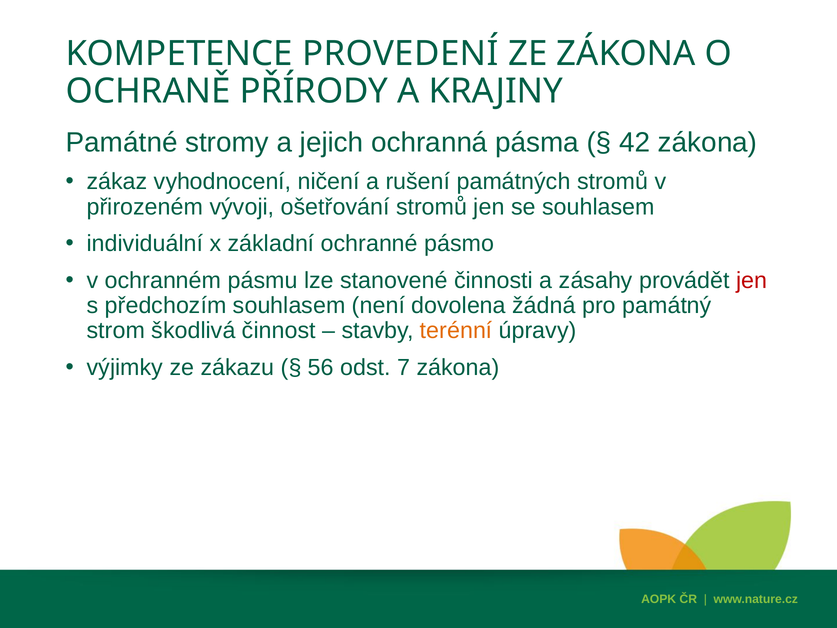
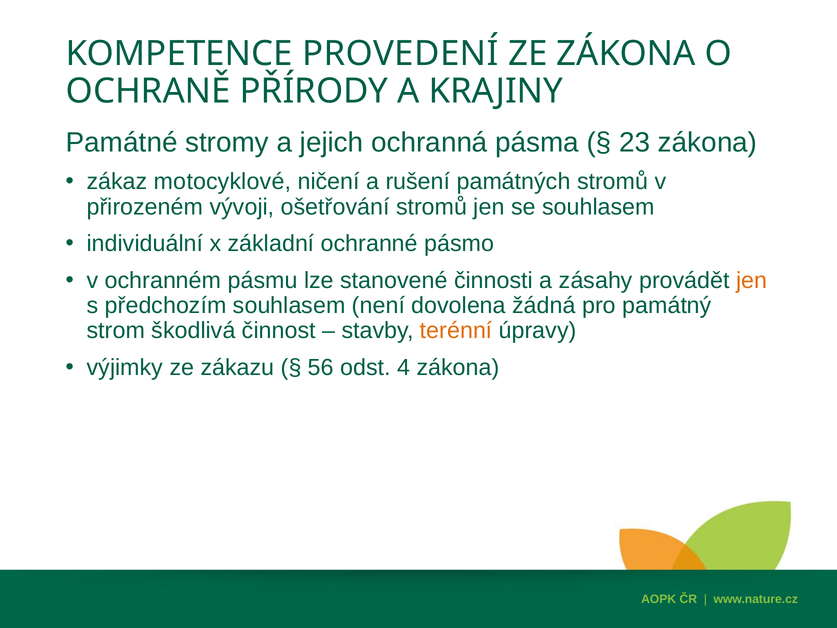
42: 42 -> 23 (635, 142)
vyhodnocení: vyhodnocení -> motocyklové (223, 182)
jen colour: red -> orange (752, 280)
7: 7 -> 4 (404, 367)
